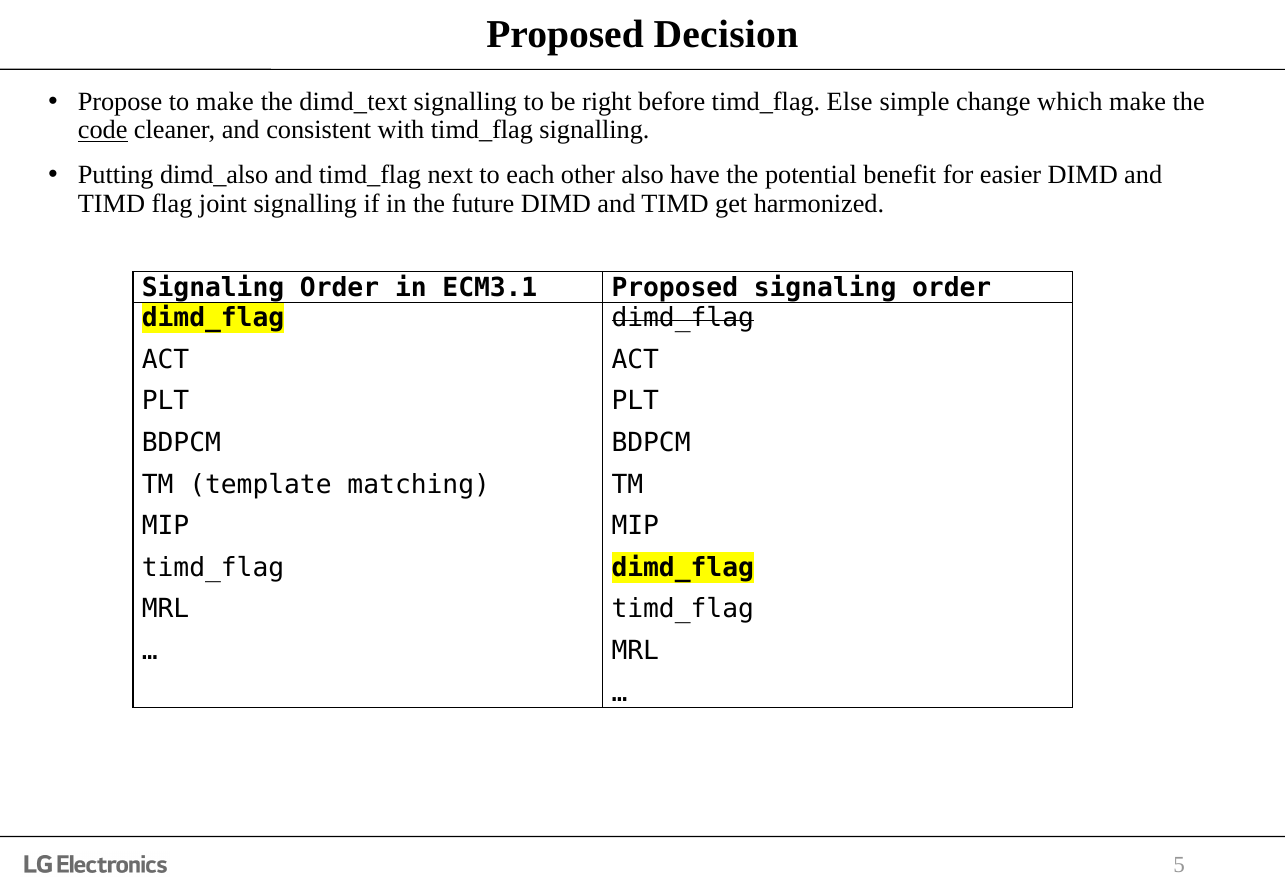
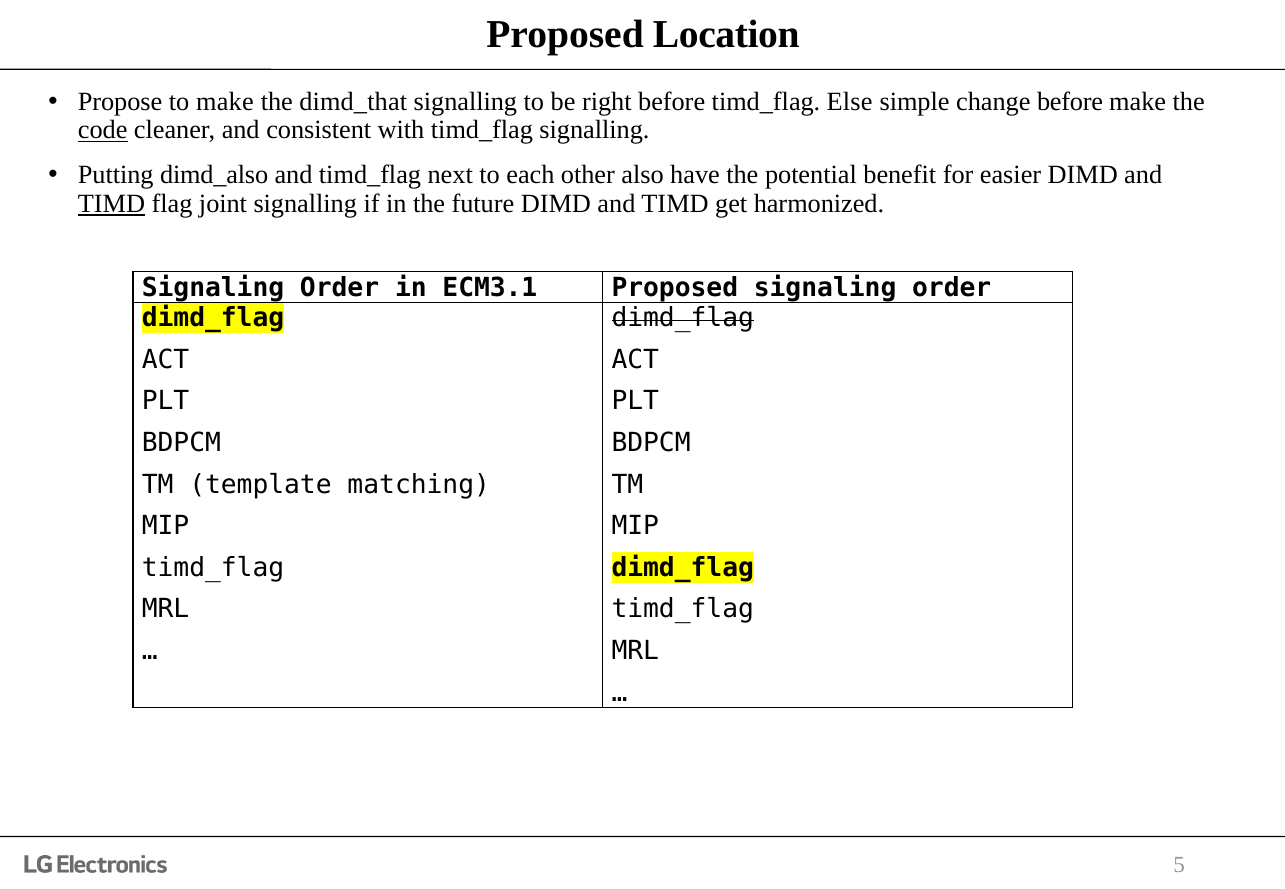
Decision: Decision -> Location (726, 35)
dimd_text: dimd_text -> dimd_that (353, 102)
change which: which -> before (1070, 102)
TIMD underline: none -> present (111, 204)
